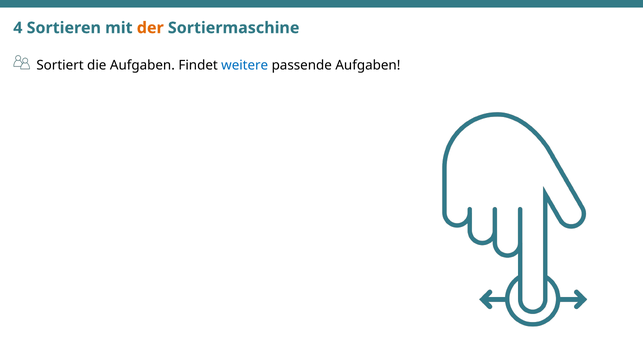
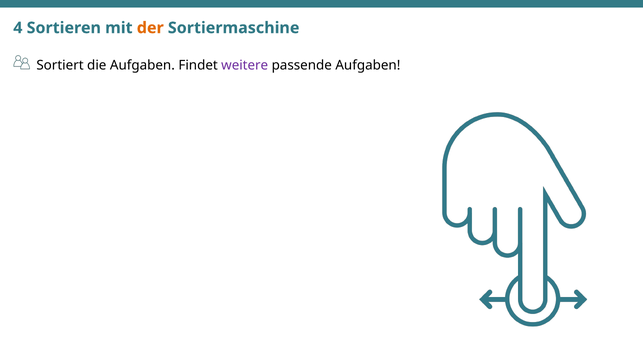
weitere colour: blue -> purple (245, 65)
